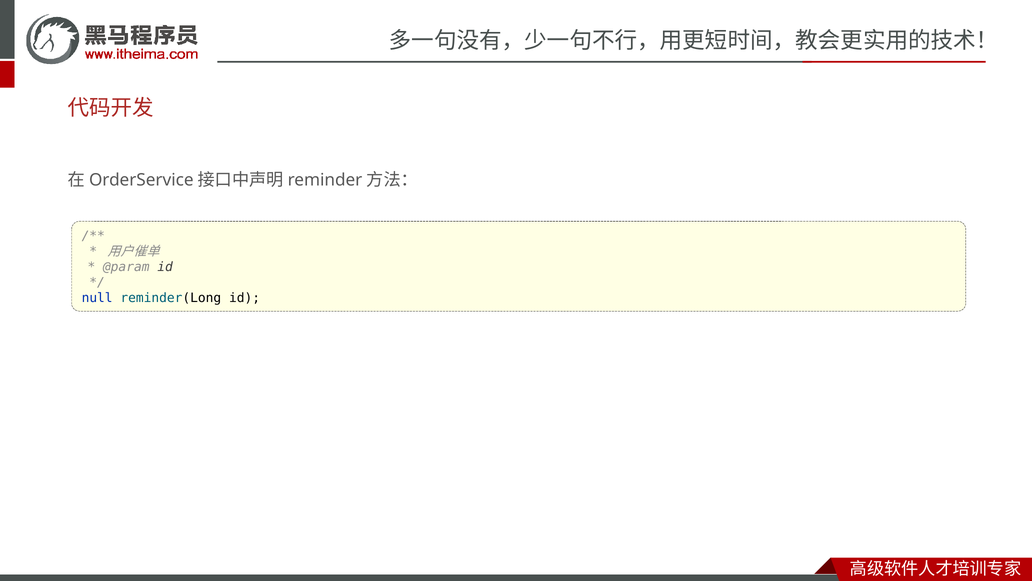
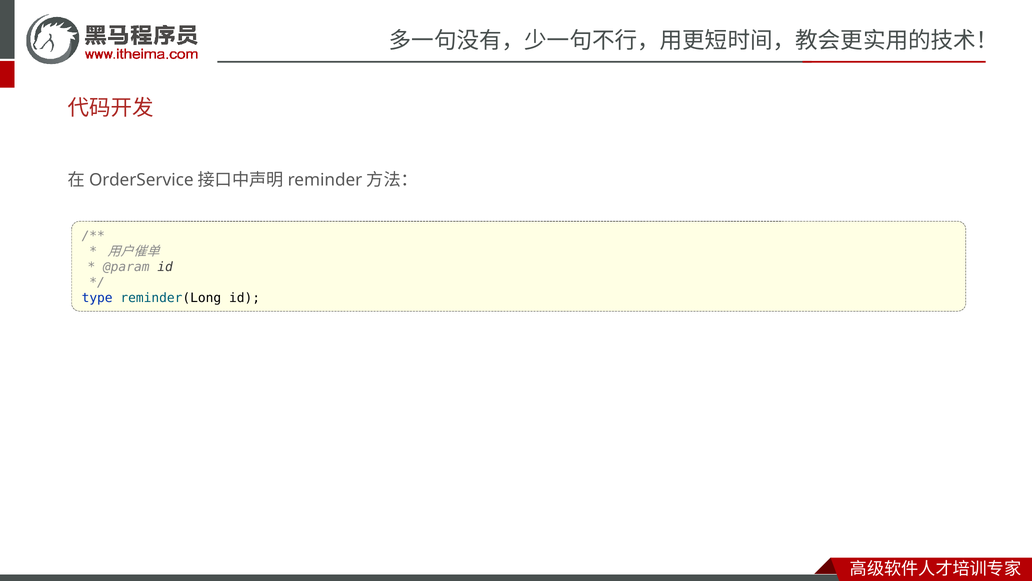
null: null -> type (97, 298)
